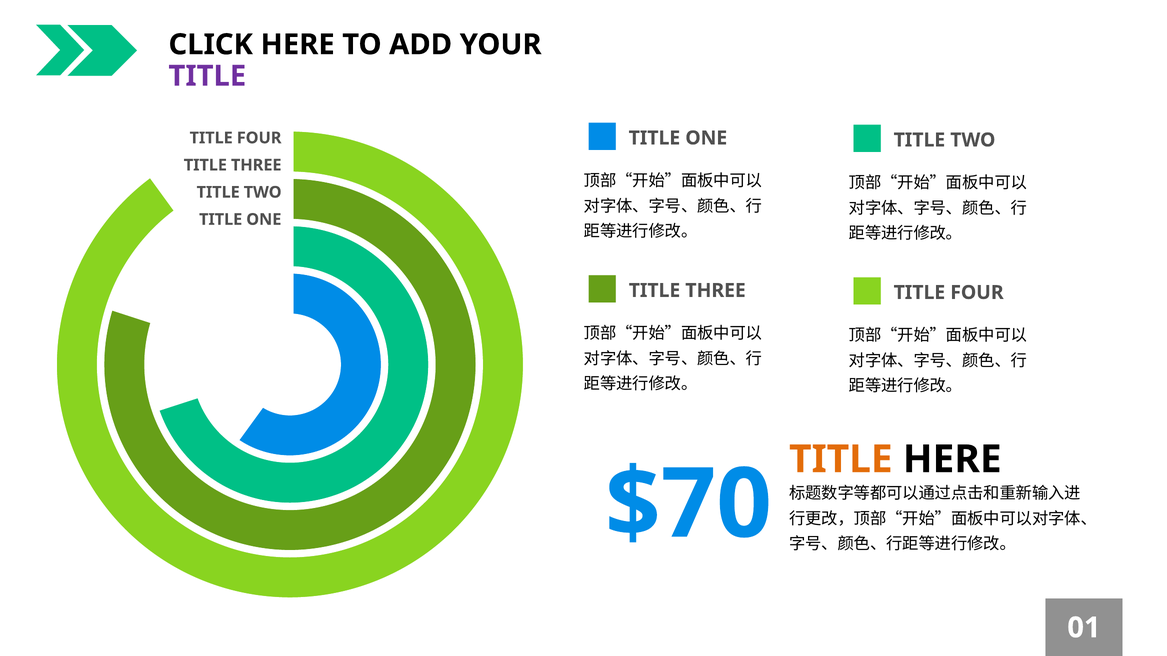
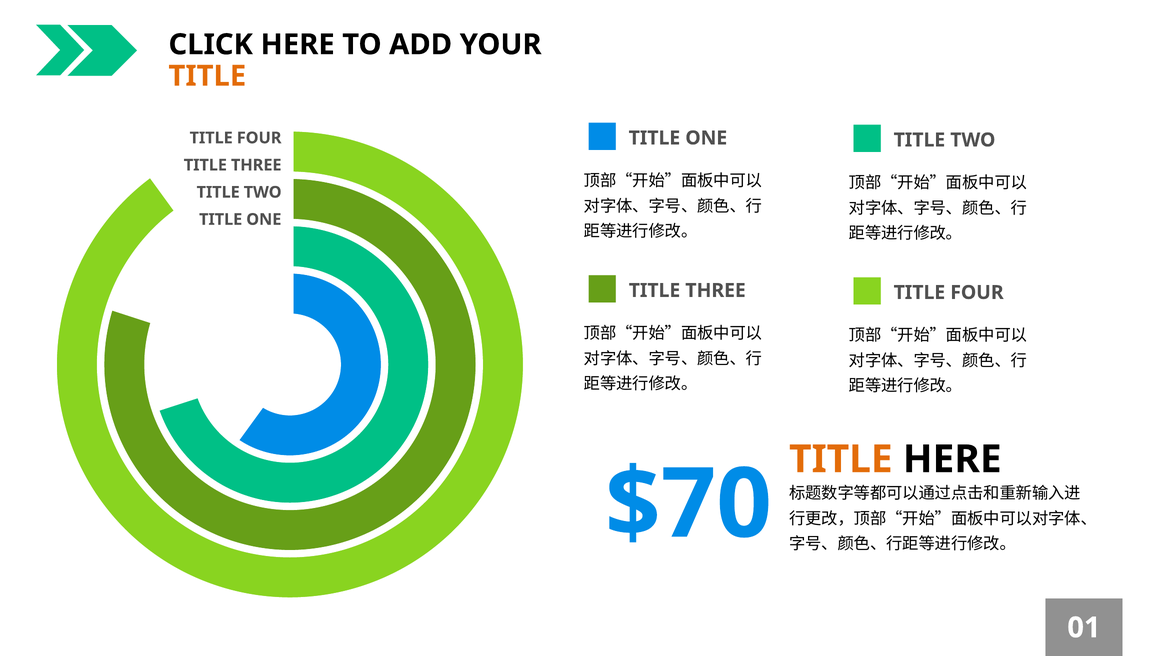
TITLE colour: purple -> orange (207, 76)
